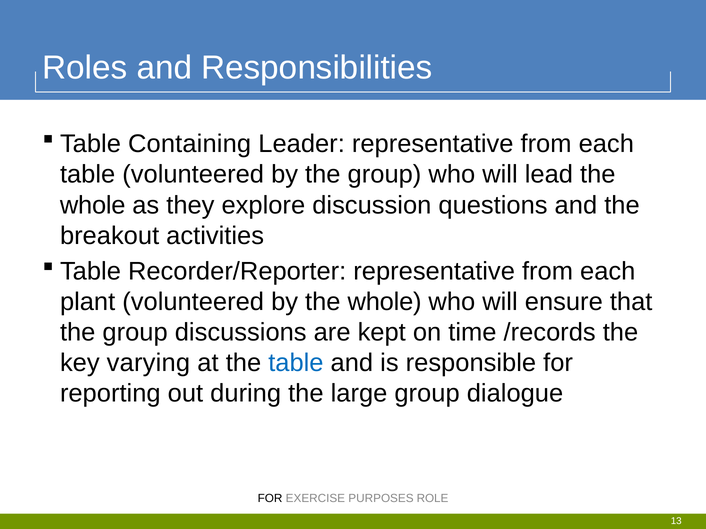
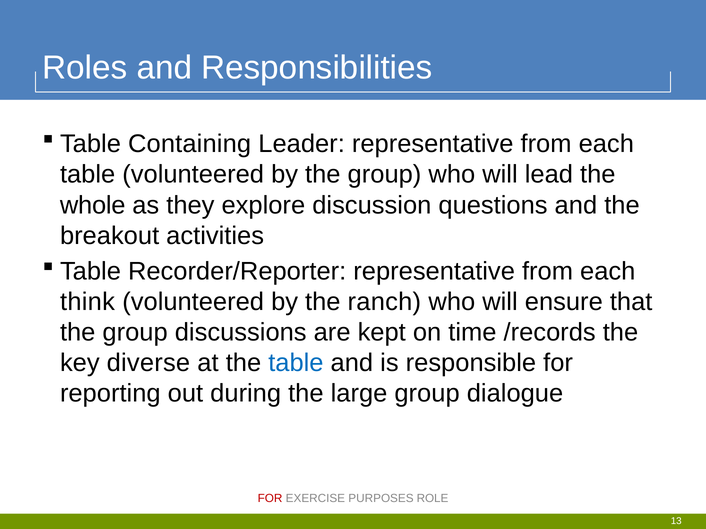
plant: plant -> think (87, 302)
by the whole: whole -> ranch (384, 302)
varying: varying -> diverse (148, 363)
FOR colour: black -> red (270, 499)
